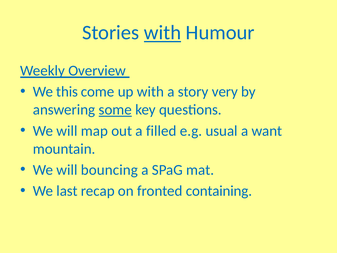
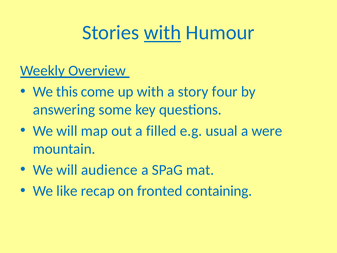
very: very -> four (225, 92)
some underline: present -> none (115, 110)
want: want -> were (267, 131)
bouncing: bouncing -> audience (109, 170)
last: last -> like (67, 191)
